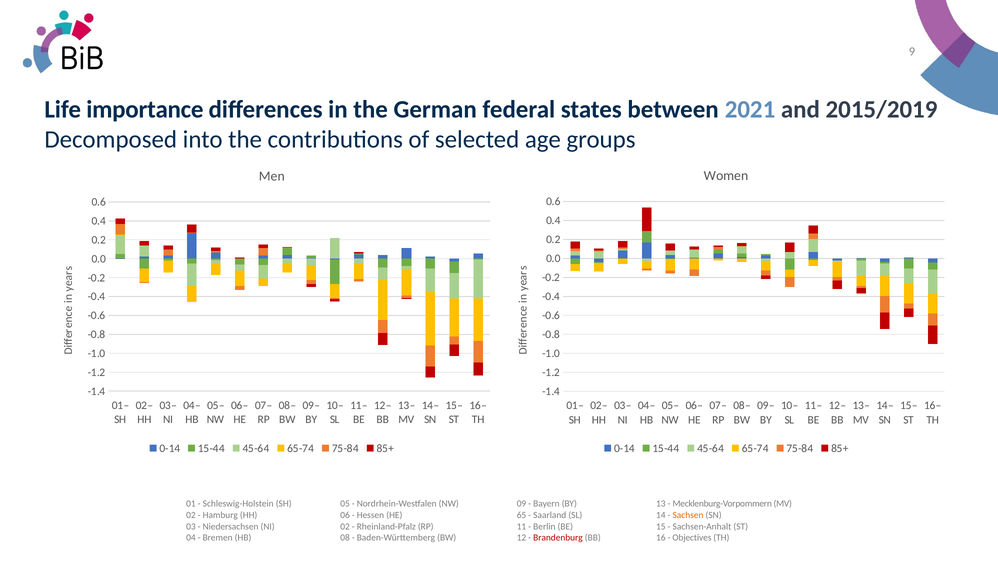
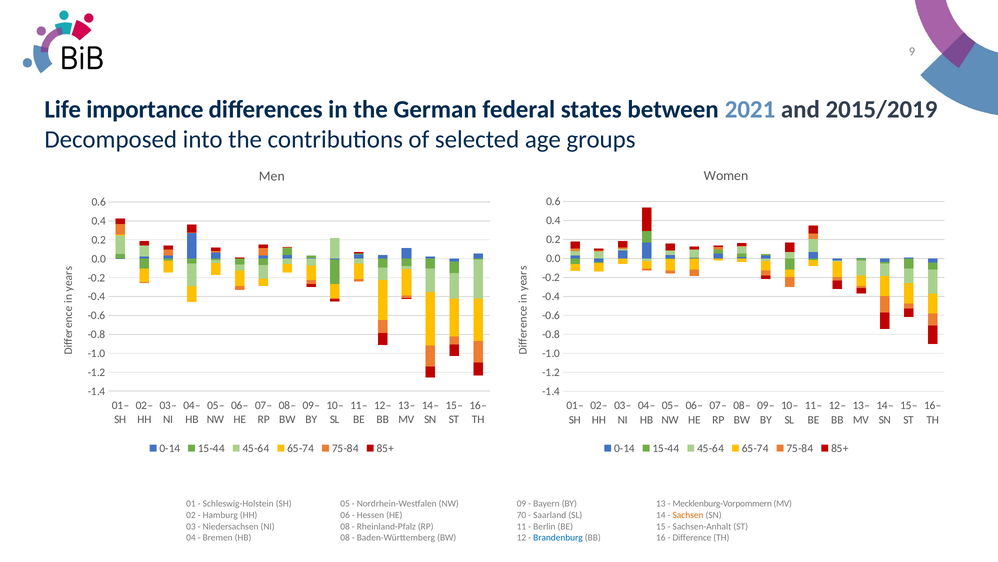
65: 65 -> 70 (521, 515)
NI 02: 02 -> 08 (345, 526)
Brandenburg colour: red -> blue (558, 537)
Objectives: Objectives -> Difference (692, 537)
